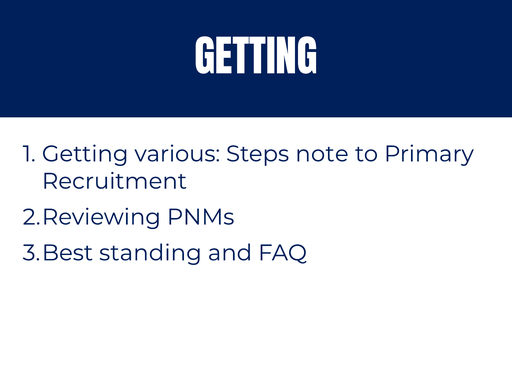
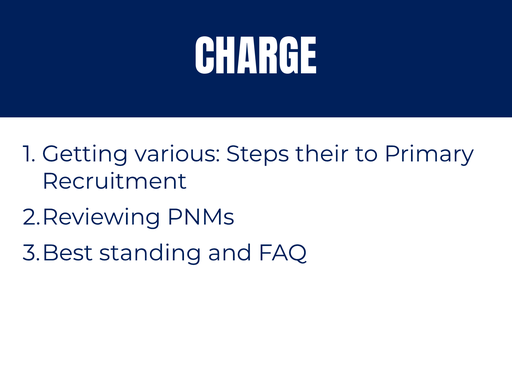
GETTING: GETTING -> CHARGE (256, 59)
note: note -> their (322, 154)
